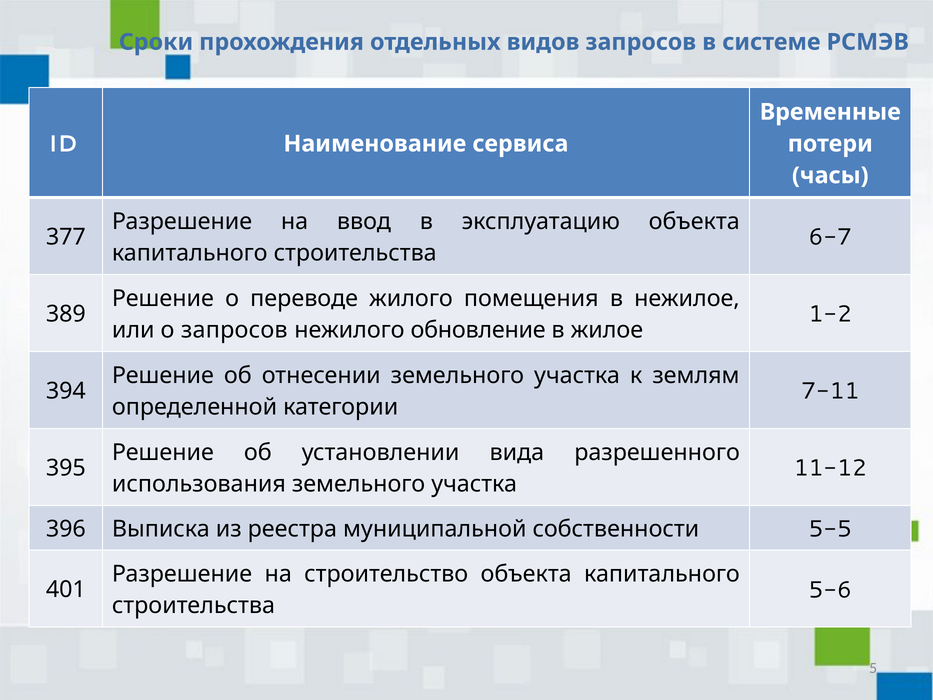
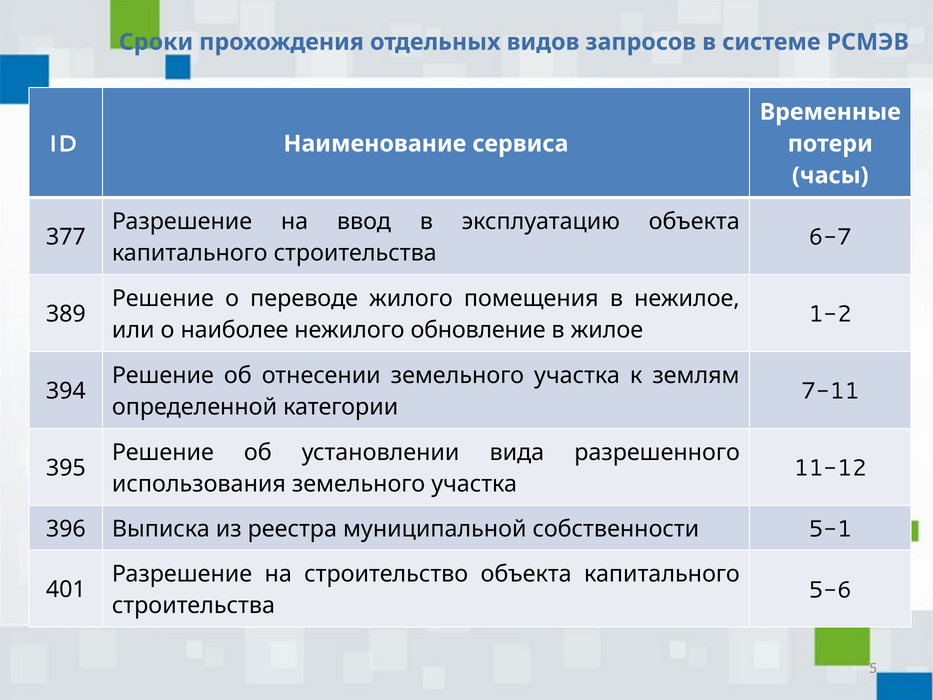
о запросов: запросов -> наиболее (234, 330)
5-5: 5-5 -> 5-1 (830, 529)
